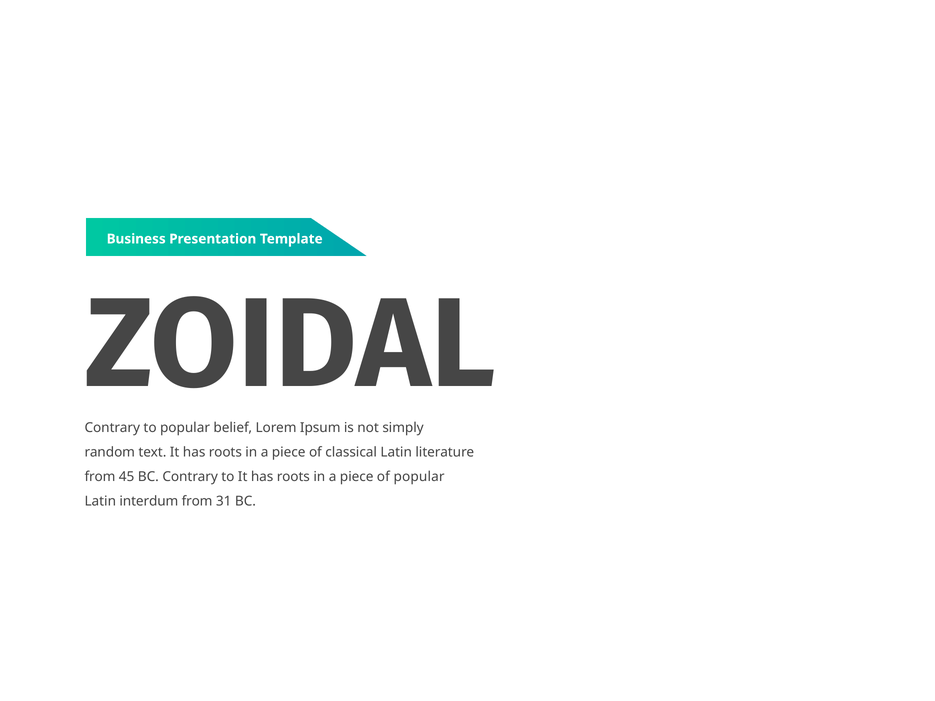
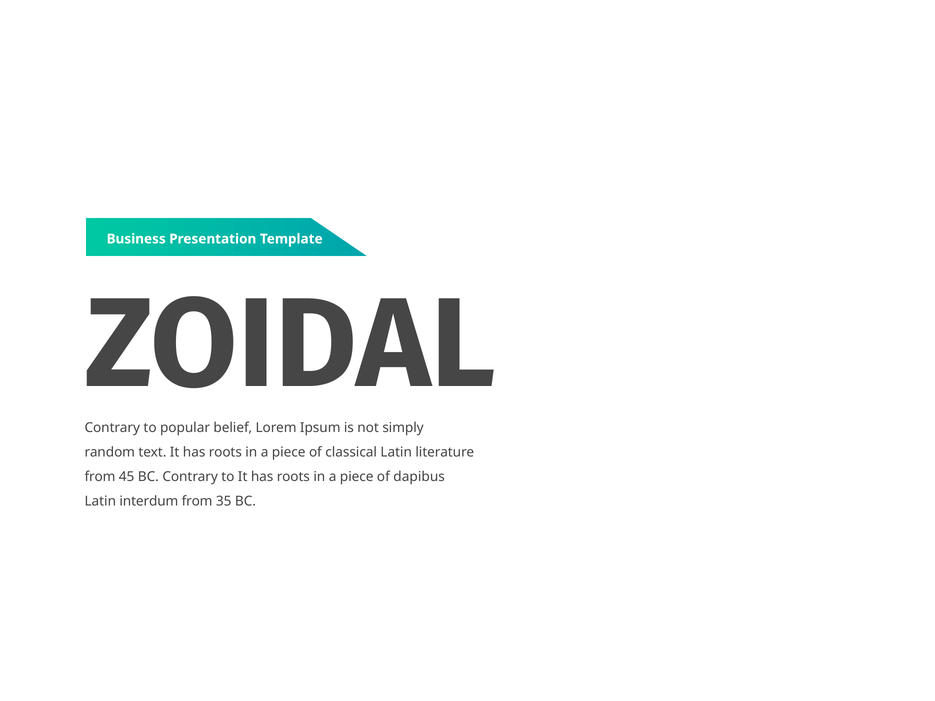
of popular: popular -> dapibus (419, 477)
31: 31 -> 35 (224, 502)
